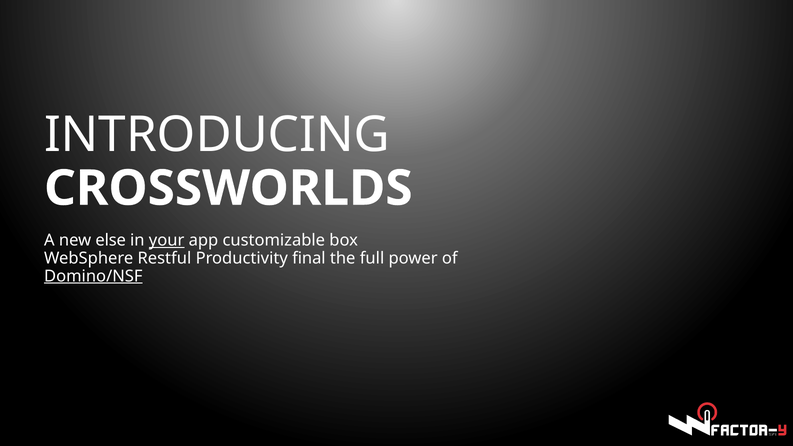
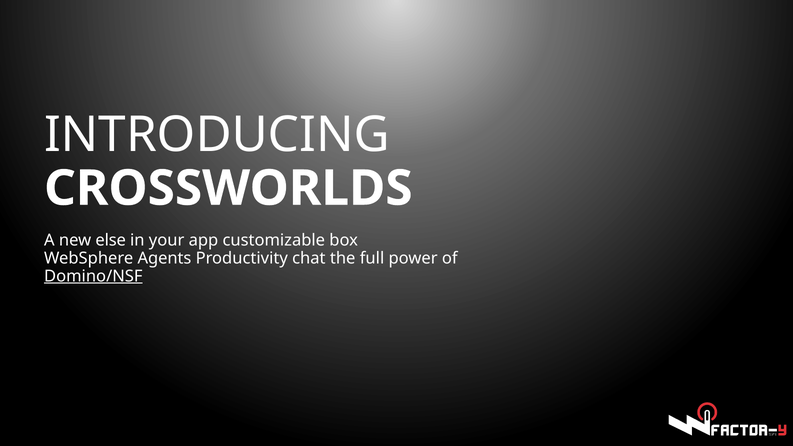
your underline: present -> none (167, 240)
Restful: Restful -> Agents (164, 258)
final: final -> chat (309, 258)
